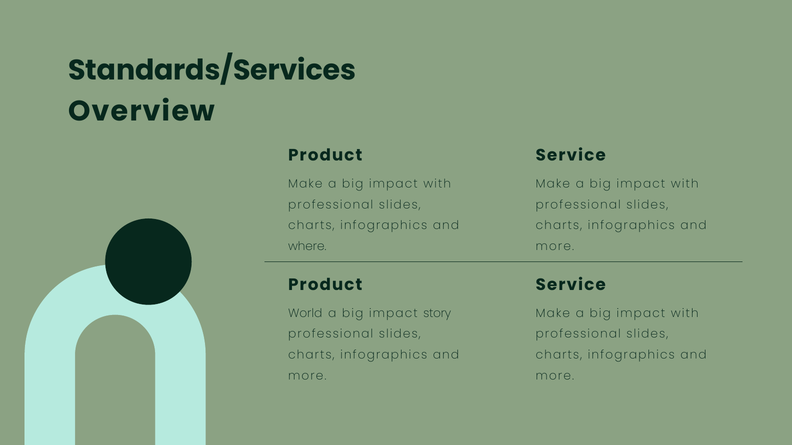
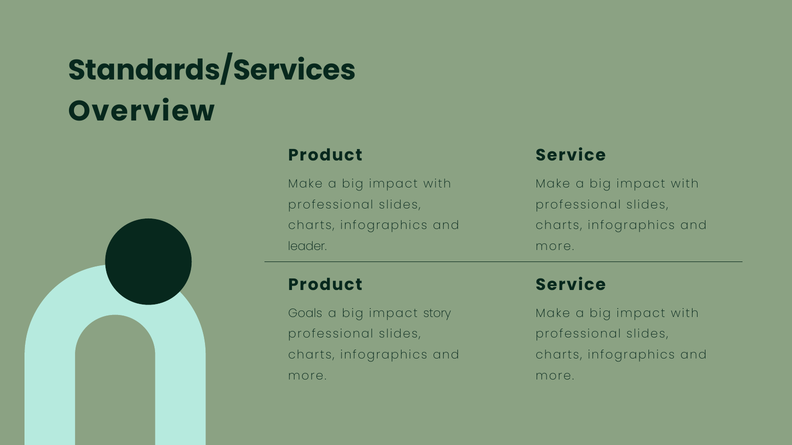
where: where -> leader (307, 247)
World: World -> Goals (305, 314)
